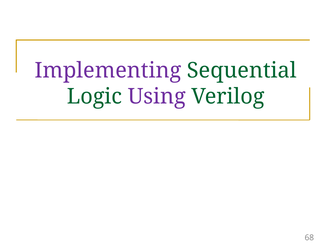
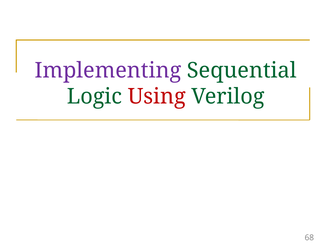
Using colour: purple -> red (157, 97)
